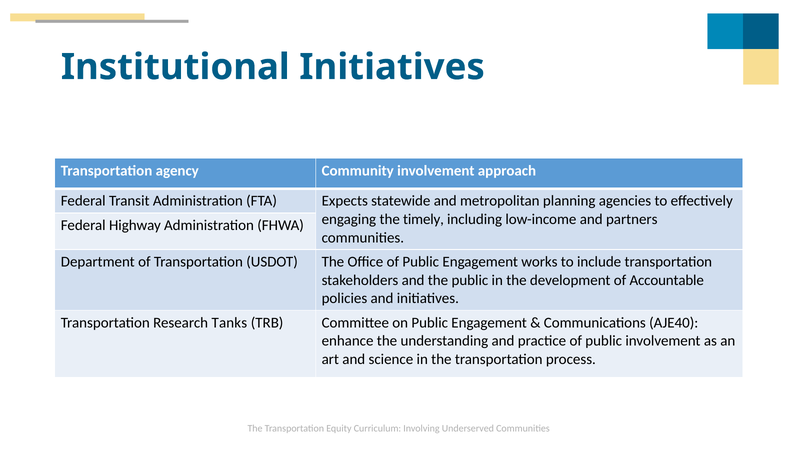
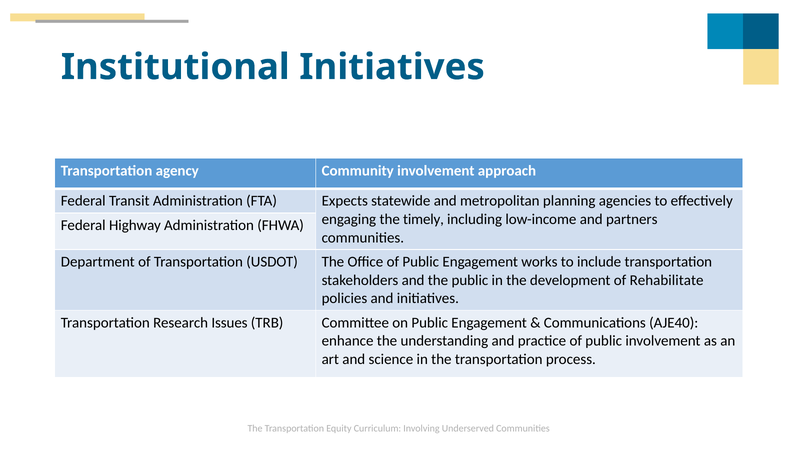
Accountable: Accountable -> Rehabilitate (667, 280)
Tanks: Tanks -> Issues (230, 323)
